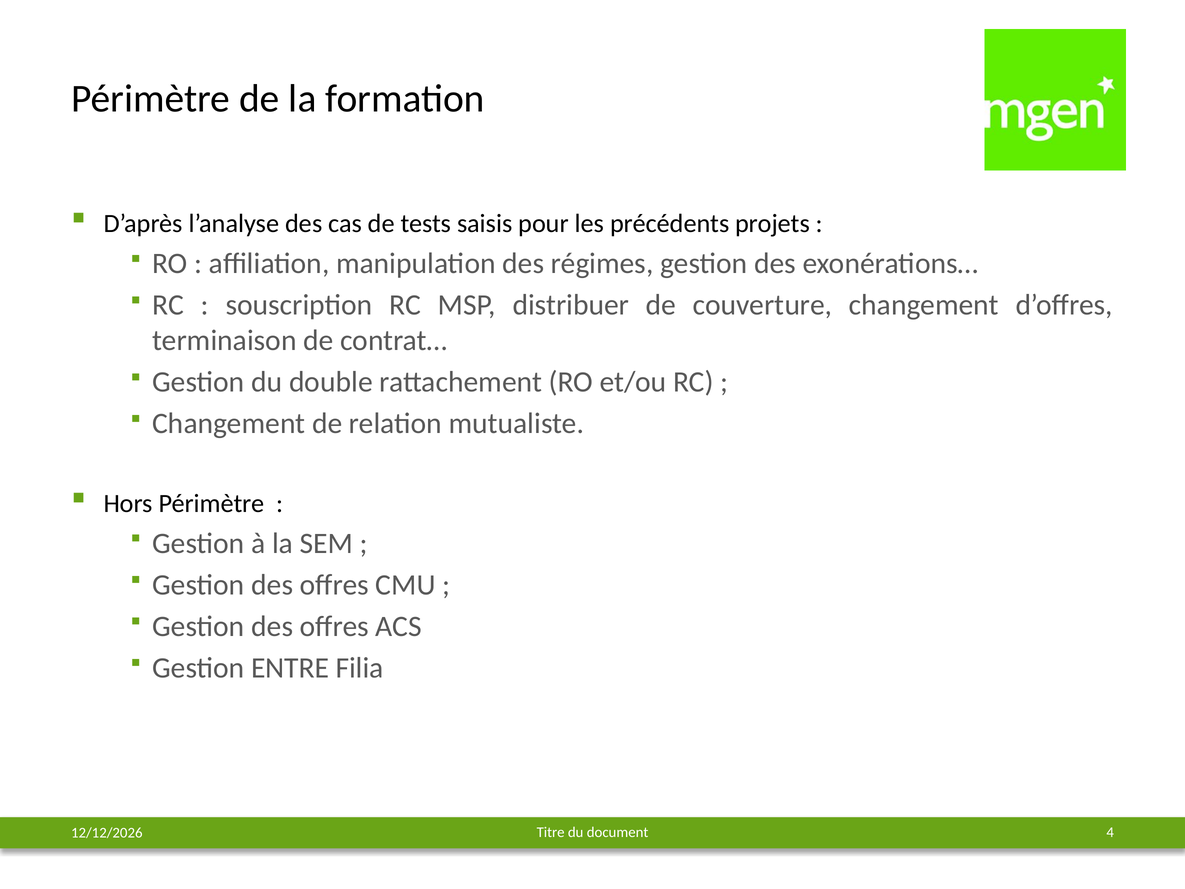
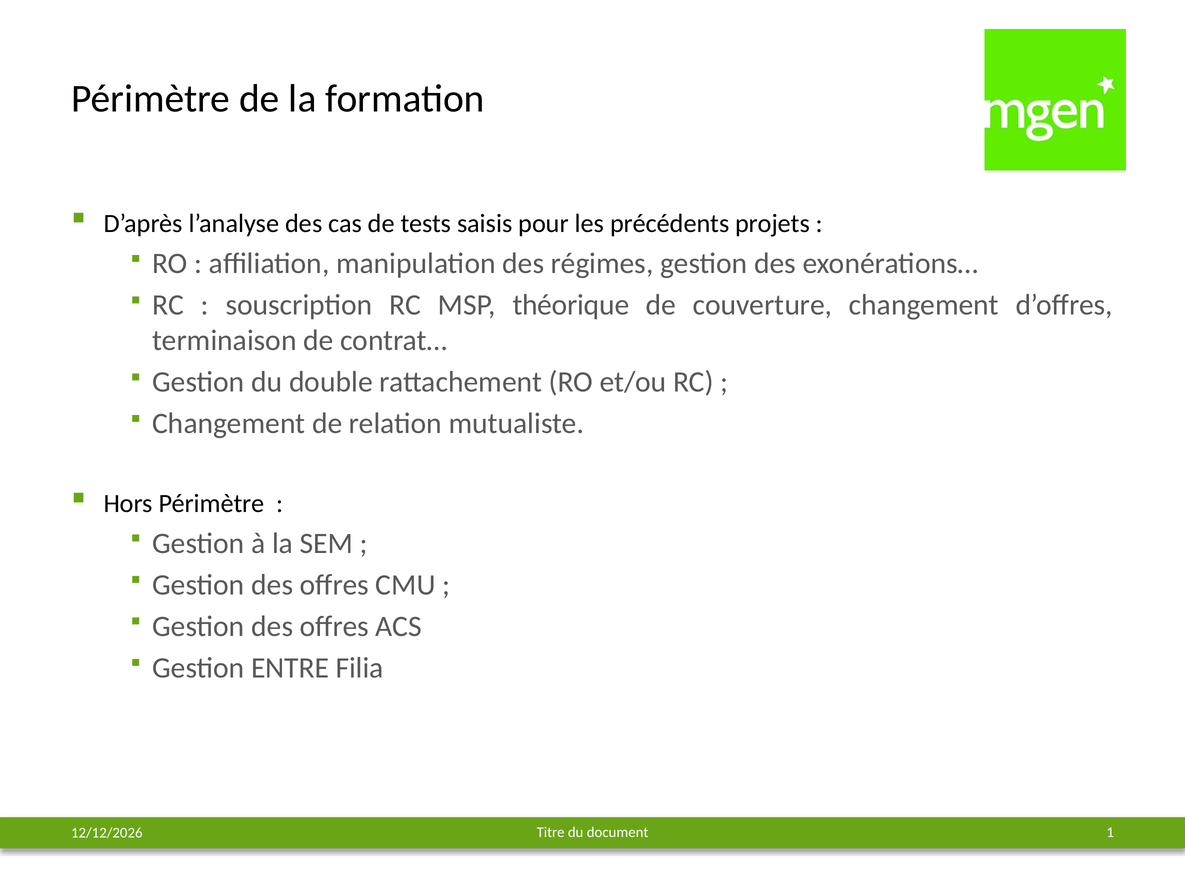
distribuer: distribuer -> théorique (571, 305)
4: 4 -> 1 (1110, 832)
